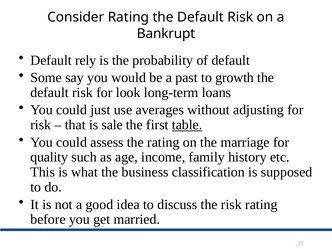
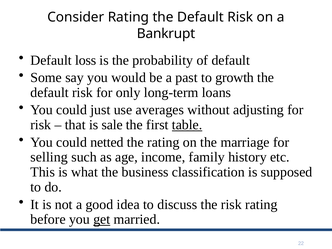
rely: rely -> loss (86, 60)
look: look -> only (128, 93)
assess: assess -> netted (107, 142)
quality: quality -> selling (49, 157)
get underline: none -> present (102, 219)
